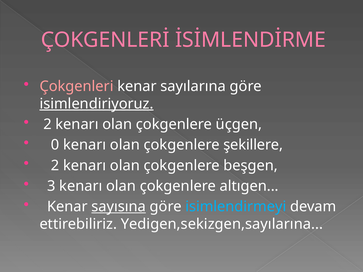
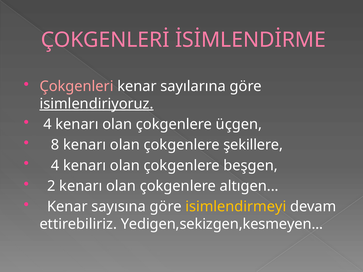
2: 2 -> 4 (47, 124)
0: 0 -> 8 (55, 145)
2: 2 -> 4 (55, 166)
3: 3 -> 2 (51, 186)
sayısına underline: present -> none (119, 207)
isimlendirmeyi colour: light blue -> yellow (236, 207)
Yedigen,sekizgen,sayılarına: Yedigen,sekizgen,sayılarına -> Yedigen,sekizgen,kesmeyen (222, 224)
